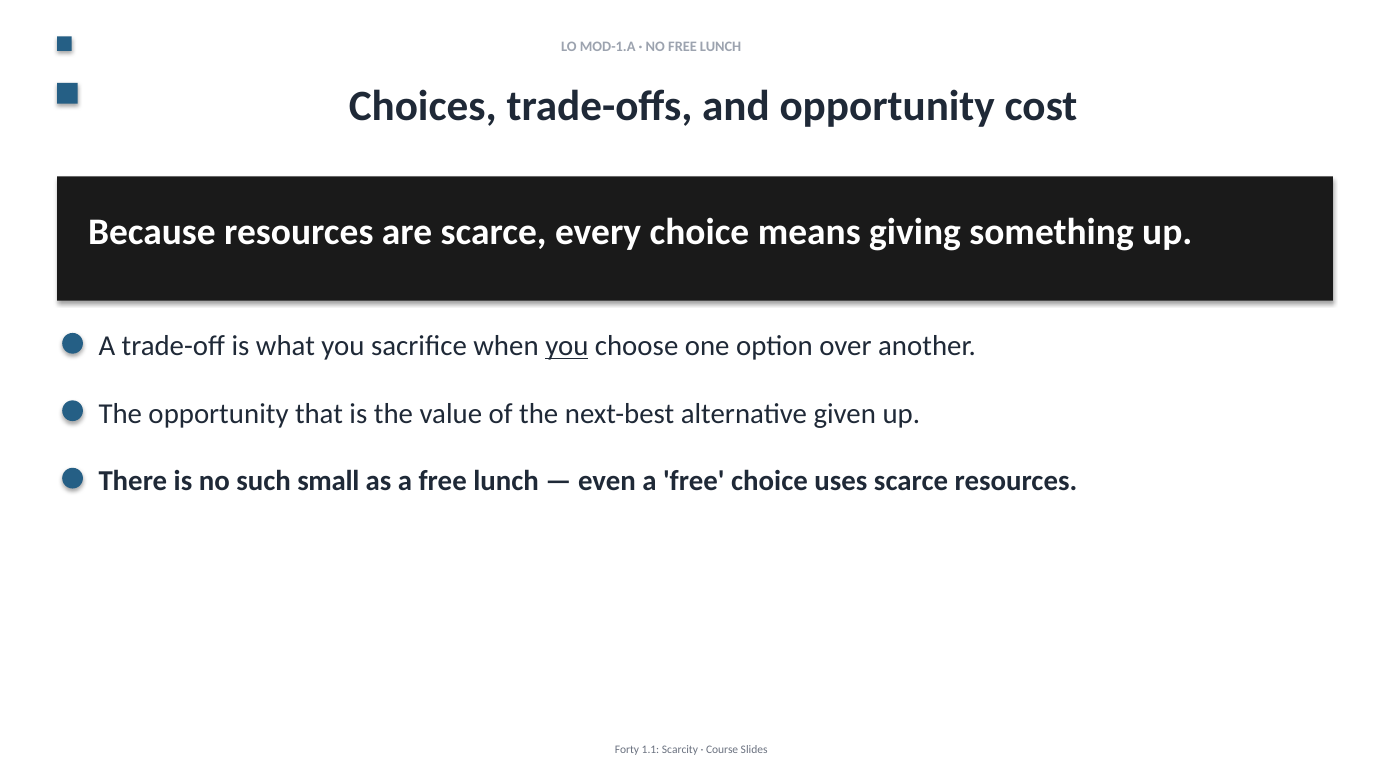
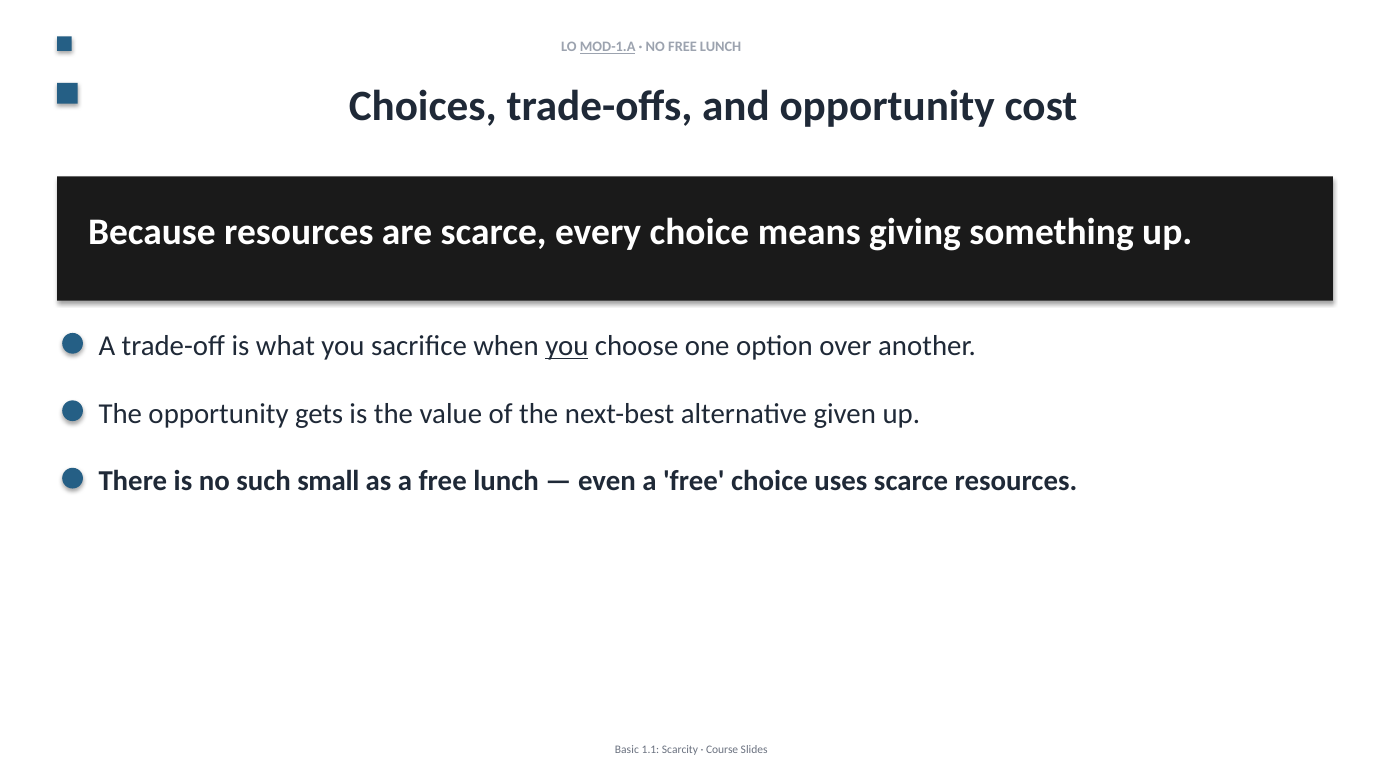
MOD-1.A underline: none -> present (608, 47)
that: that -> gets (319, 413)
Forty: Forty -> Basic (627, 749)
